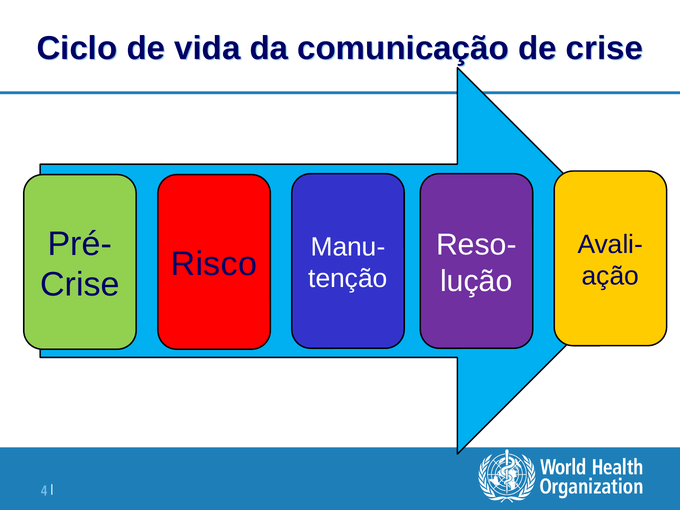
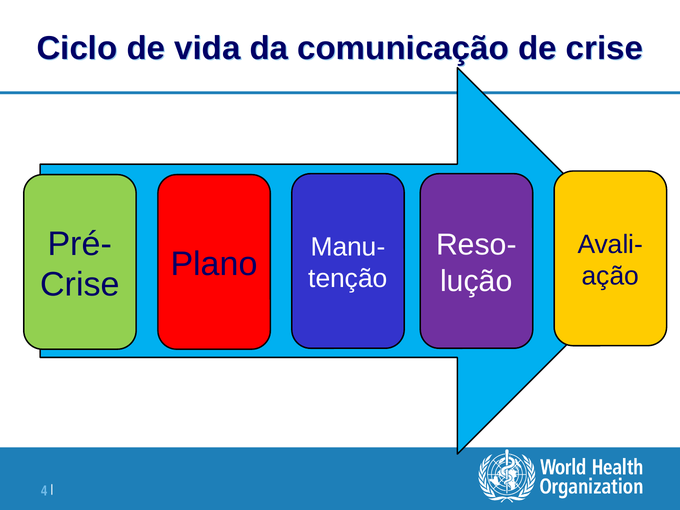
Risco: Risco -> Plano (214, 264)
